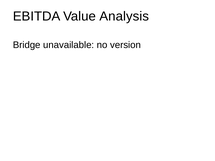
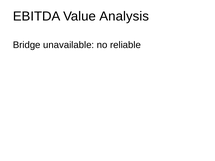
version: version -> reliable (125, 45)
